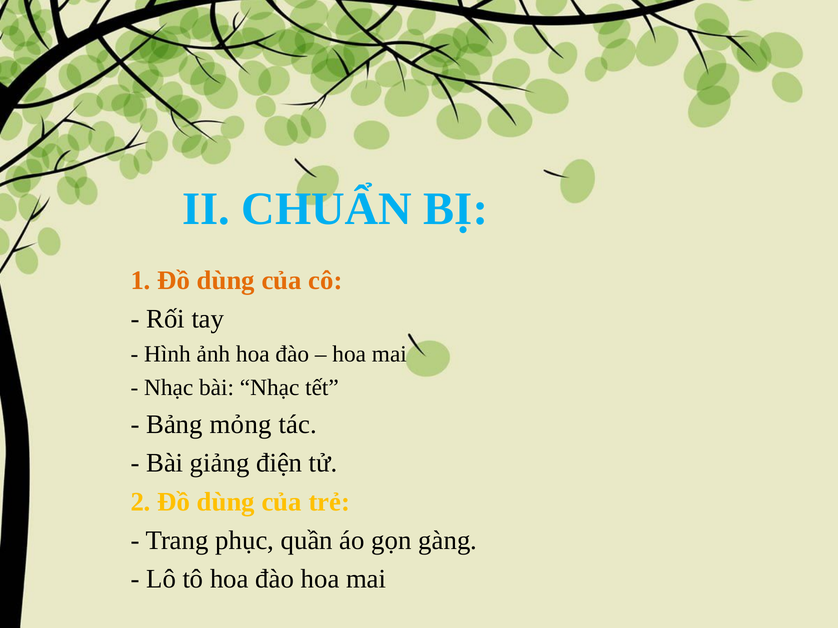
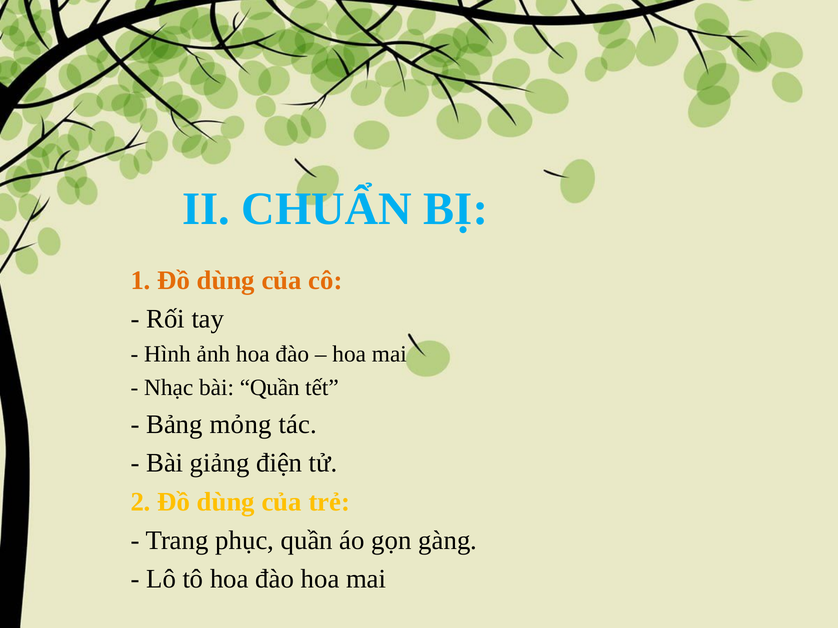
bài Nhạc: Nhạc -> Quần (270, 388)
